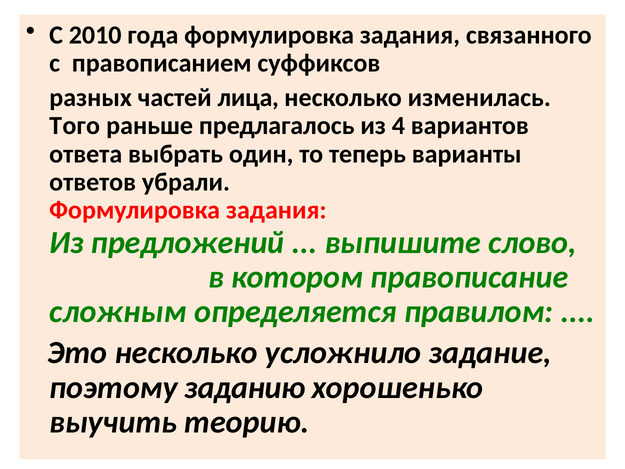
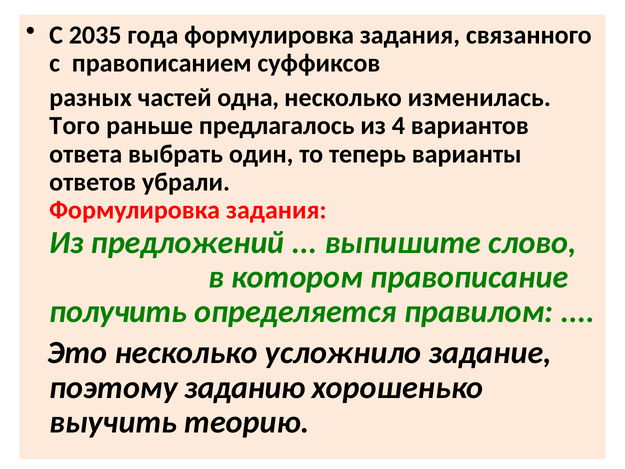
2010: 2010 -> 2035 (95, 35)
лица: лица -> одна (248, 98)
сложным: сложным -> получить (118, 312)
